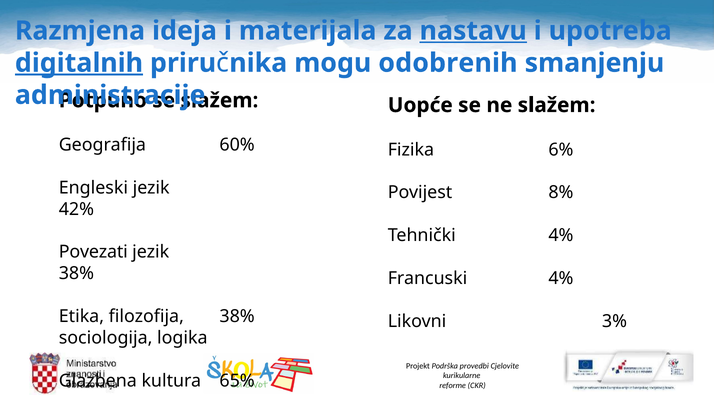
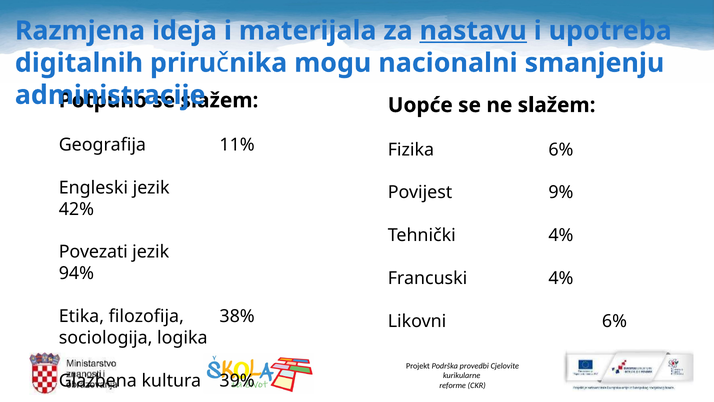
digitalnih underline: present -> none (79, 63)
odobrenih: odobrenih -> nacionalni (448, 63)
60%: 60% -> 11% (237, 145)
8%: 8% -> 9% (561, 192)
38%: 38% -> 94% (76, 273)
Likovni 3%: 3% -> 6% (614, 321)
65%: 65% -> 39% (237, 380)
